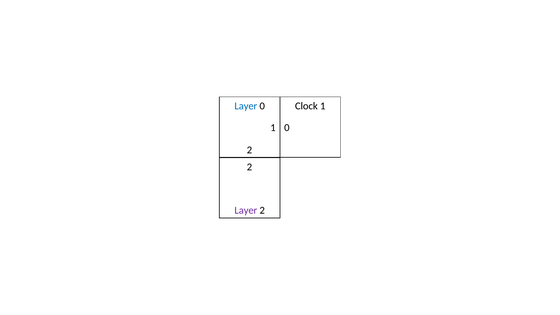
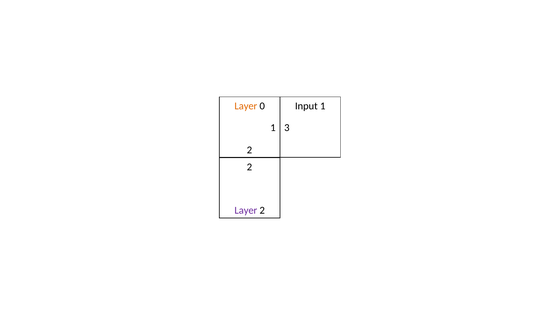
Layer colour: blue -> orange (246, 106)
Clock: Clock -> Input (306, 106)
1 0: 0 -> 3 (287, 128)
